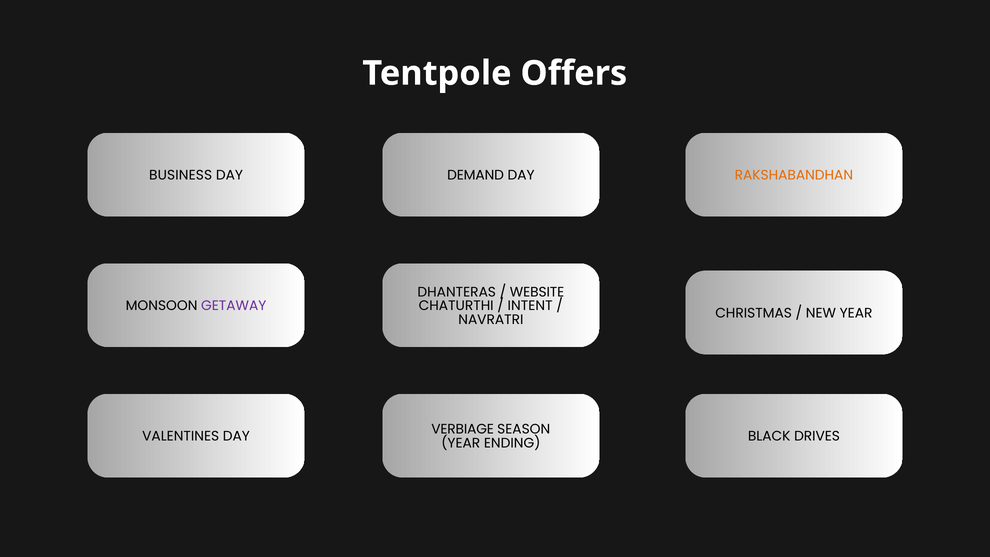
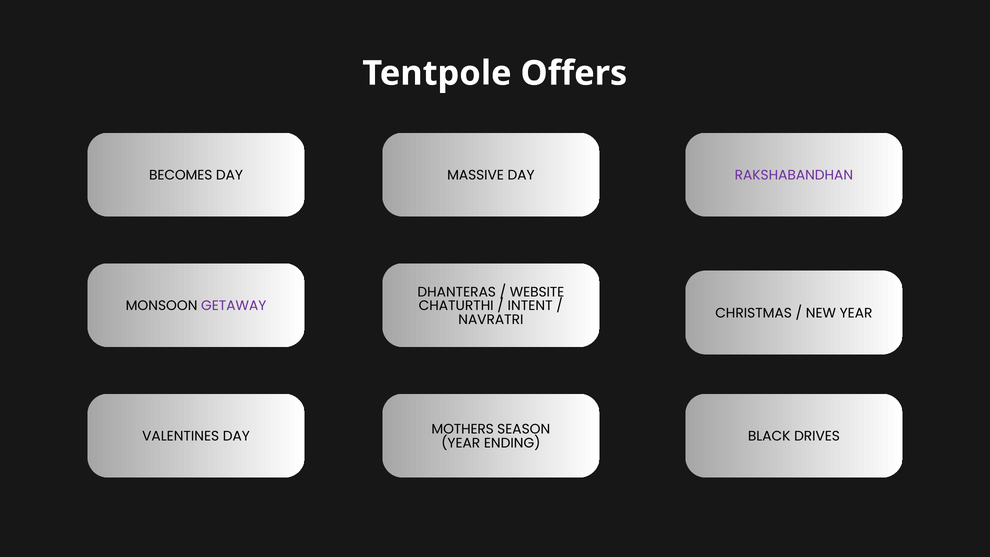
BUSINESS: BUSINESS -> BECOMES (181, 175)
DEMAND: DEMAND -> MASSIVE (476, 175)
RAKSHABANDHAN colour: orange -> purple (794, 175)
VERBIAGE: VERBIAGE -> MOTHERS (463, 429)
